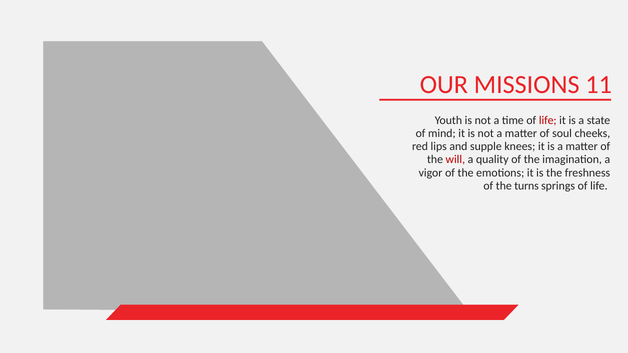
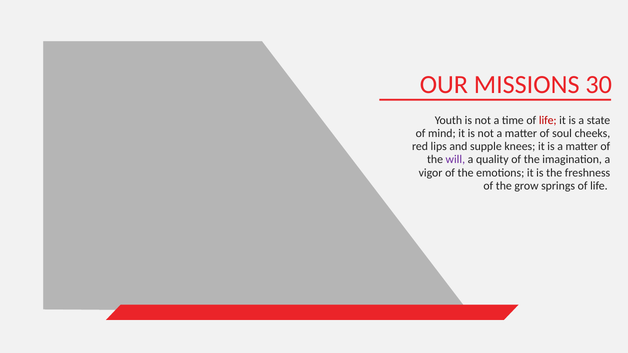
11: 11 -> 30 (599, 85)
will colour: red -> purple (455, 160)
turns: turns -> grow (526, 186)
